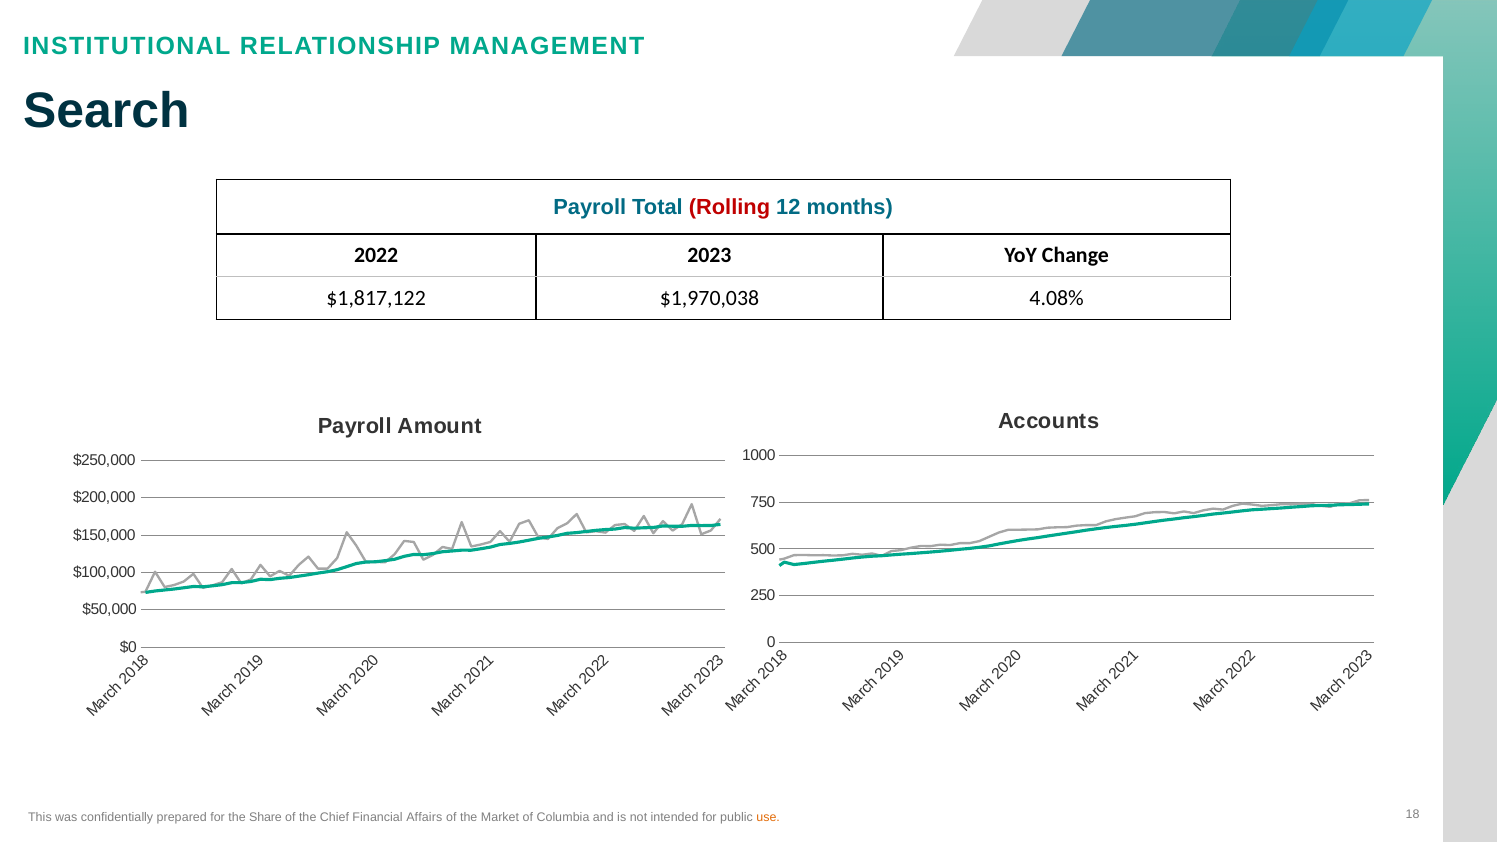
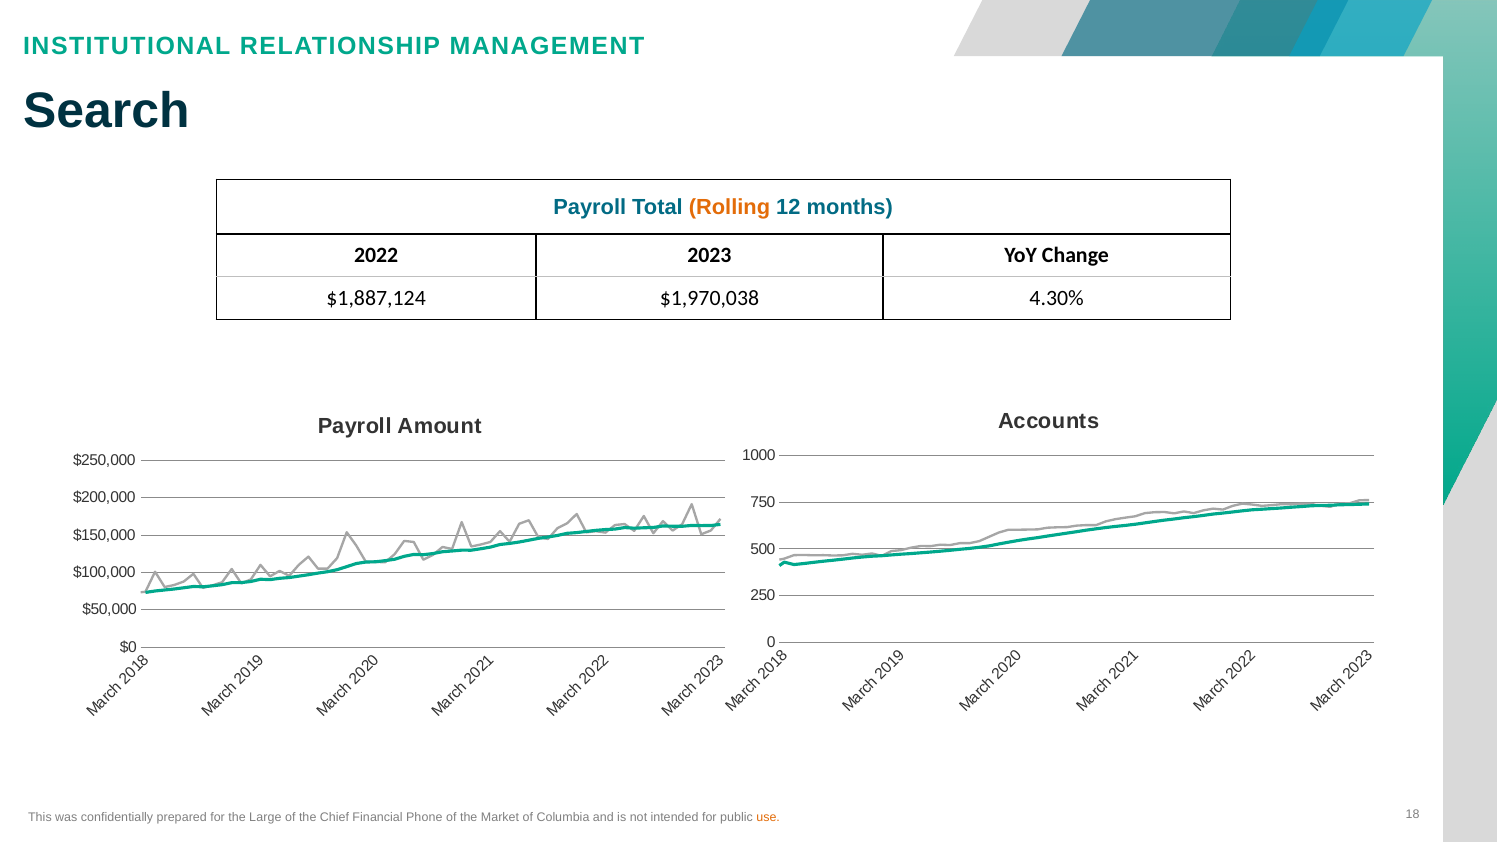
Rolling colour: red -> orange (729, 207)
$1,817,122: $1,817,122 -> $1,887,124 (376, 299)
4.08%: 4.08% -> 4.30% (1057, 299)
Share: Share -> Large (265, 817)
Affairs: Affairs -> Phone (424, 817)
